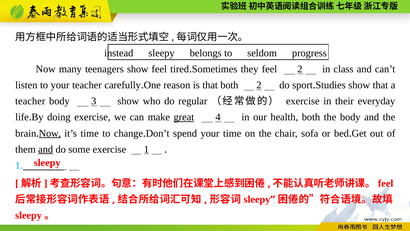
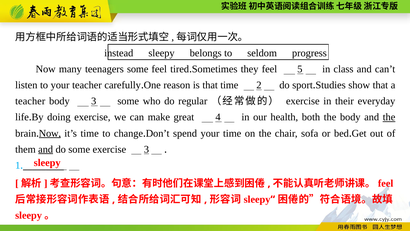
teenagers show: show -> some (138, 69)
feel 2: 2 -> 5 (300, 69)
that both: both -> time (229, 85)
3 show: show -> some (128, 101)
great underline: present -> none (184, 117)
the underline: none -> present (389, 117)
exercise 1: 1 -> 3 (146, 149)
